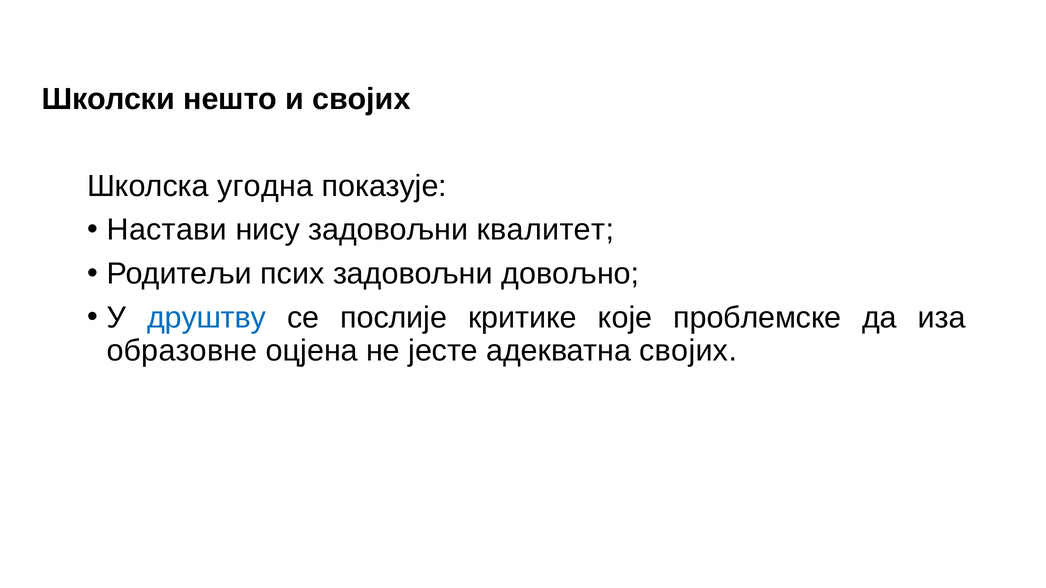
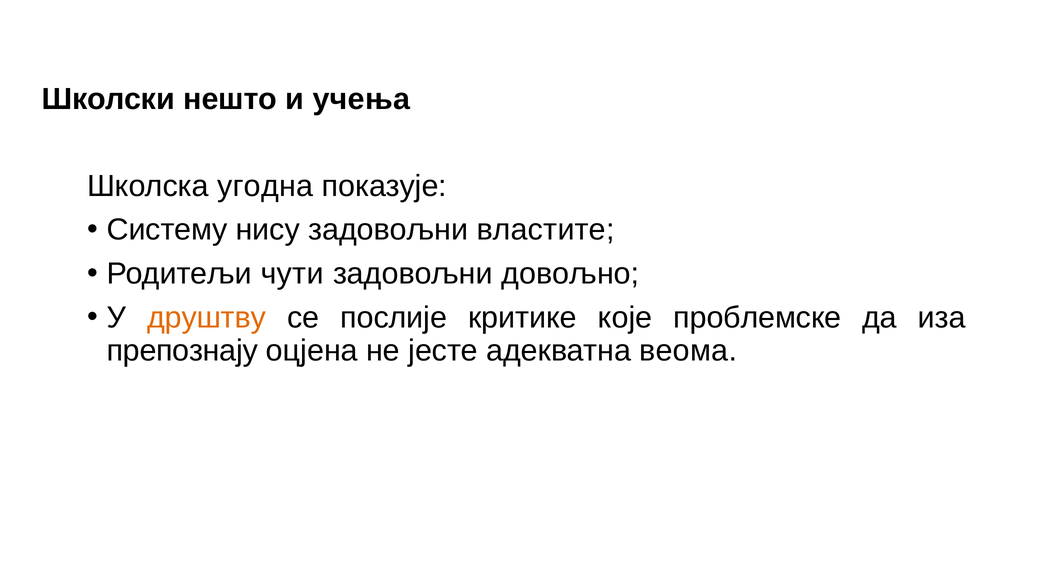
и својих: својих -> учења (361, 99)
Настави: Настави -> Систему (167, 230)
квалитет: квалитет -> властите (545, 230)
псих: псих -> чути (292, 274)
друштву colour: blue -> orange (207, 318)
образовне: образовне -> препознају (182, 351)
адекватна својих: својих -> веома (688, 351)
